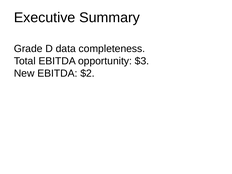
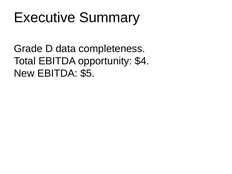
$3: $3 -> $4 (142, 61)
$2: $2 -> $5 (88, 73)
